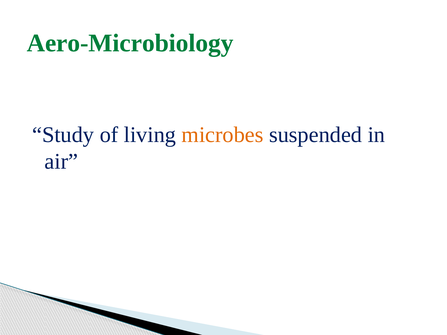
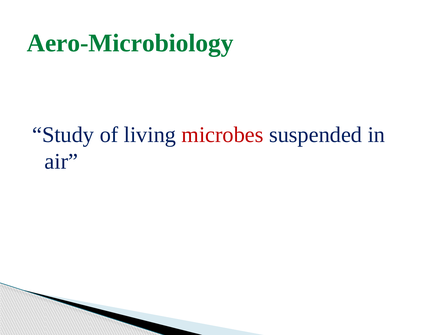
microbes colour: orange -> red (223, 135)
